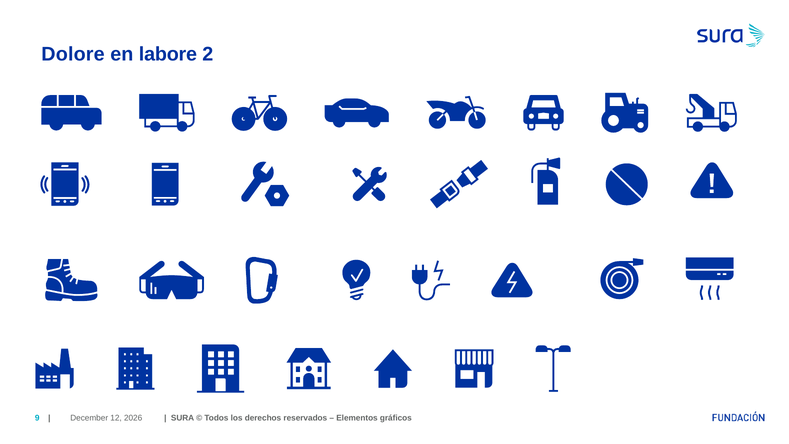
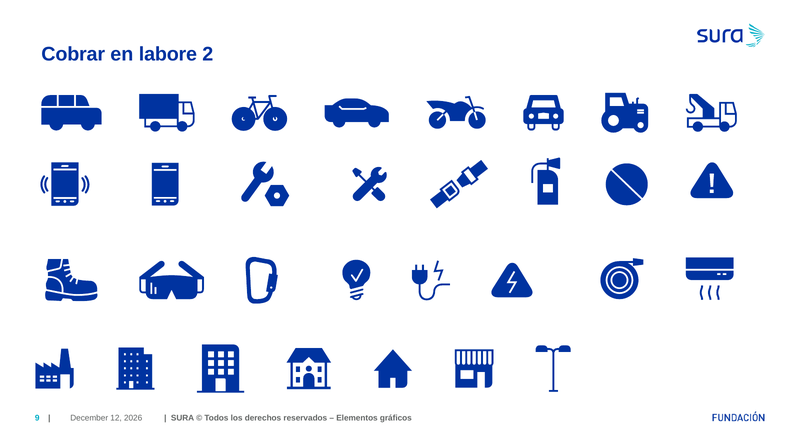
Dolore: Dolore -> Cobrar (73, 54)
